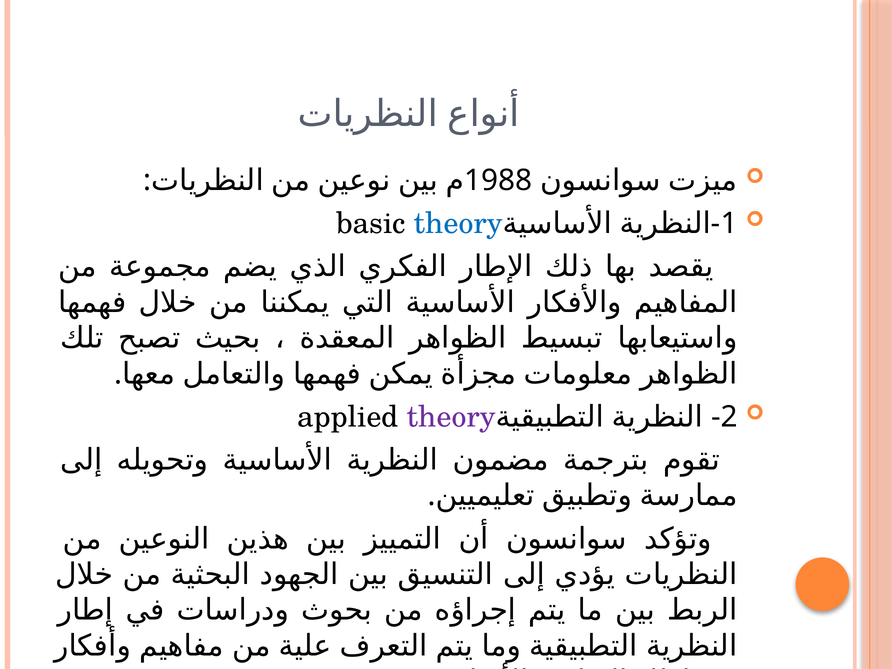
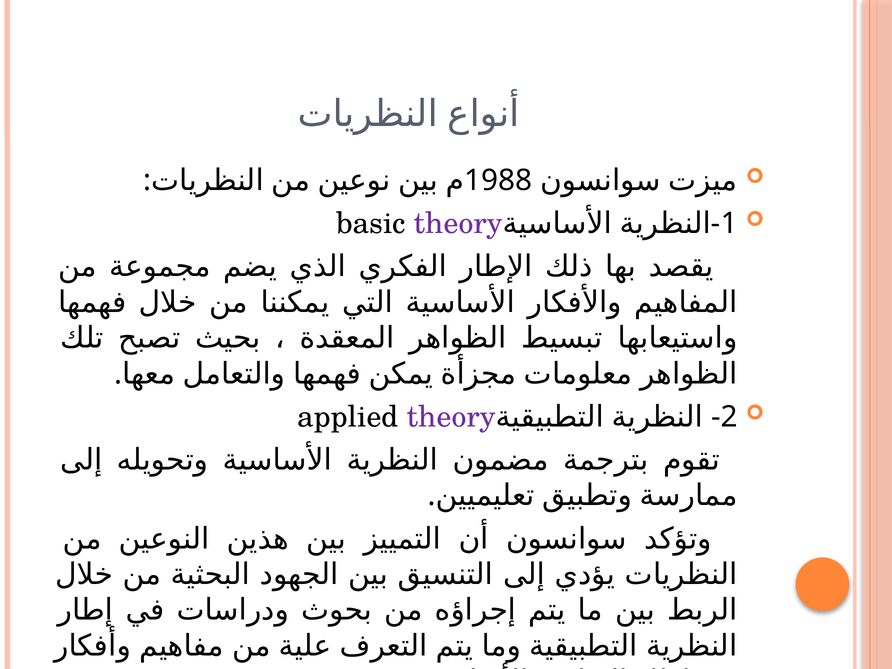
theory colour: blue -> purple (458, 224)
